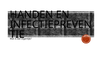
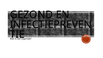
HANDEN: HANDEN -> GEZOND (31, 15)
